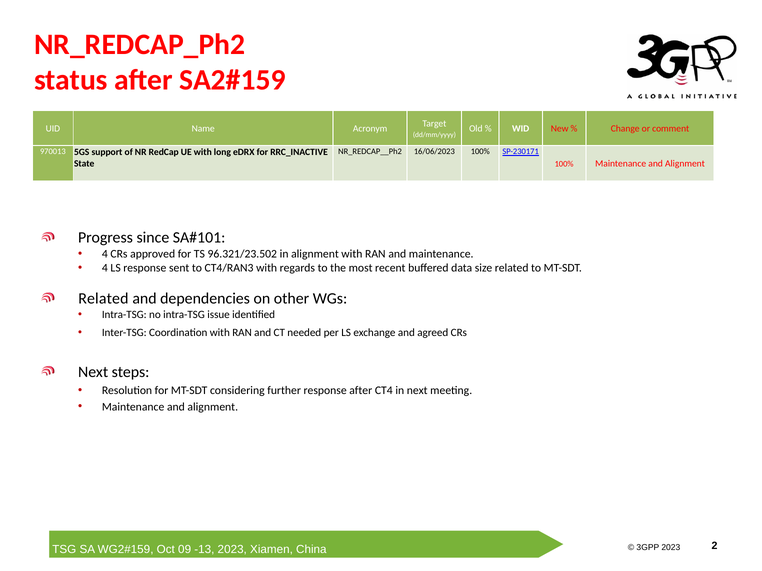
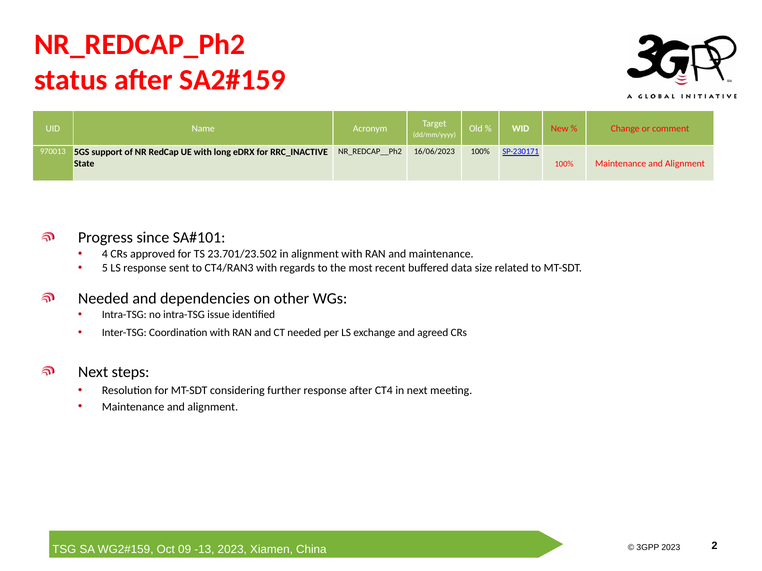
96.321/23.502: 96.321/23.502 -> 23.701/23.502 (242, 254)
4: 4 -> 5 (105, 268)
Related: Related -> Needed (103, 299)
